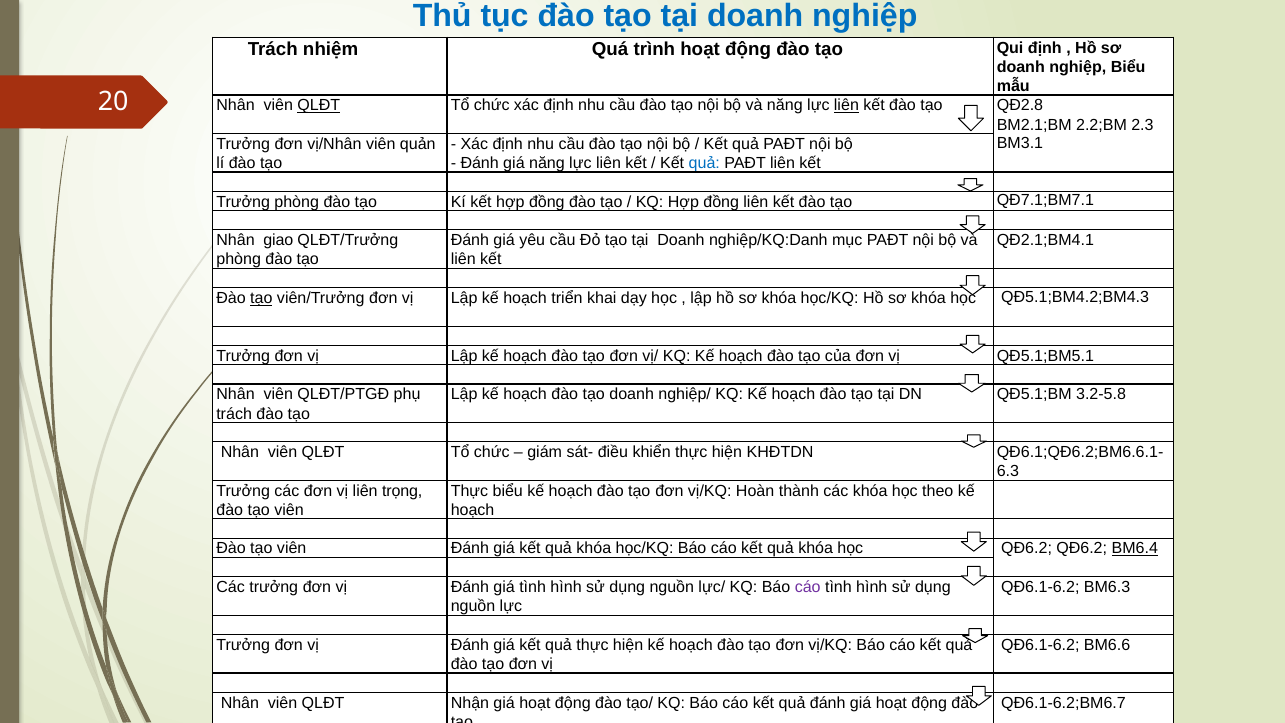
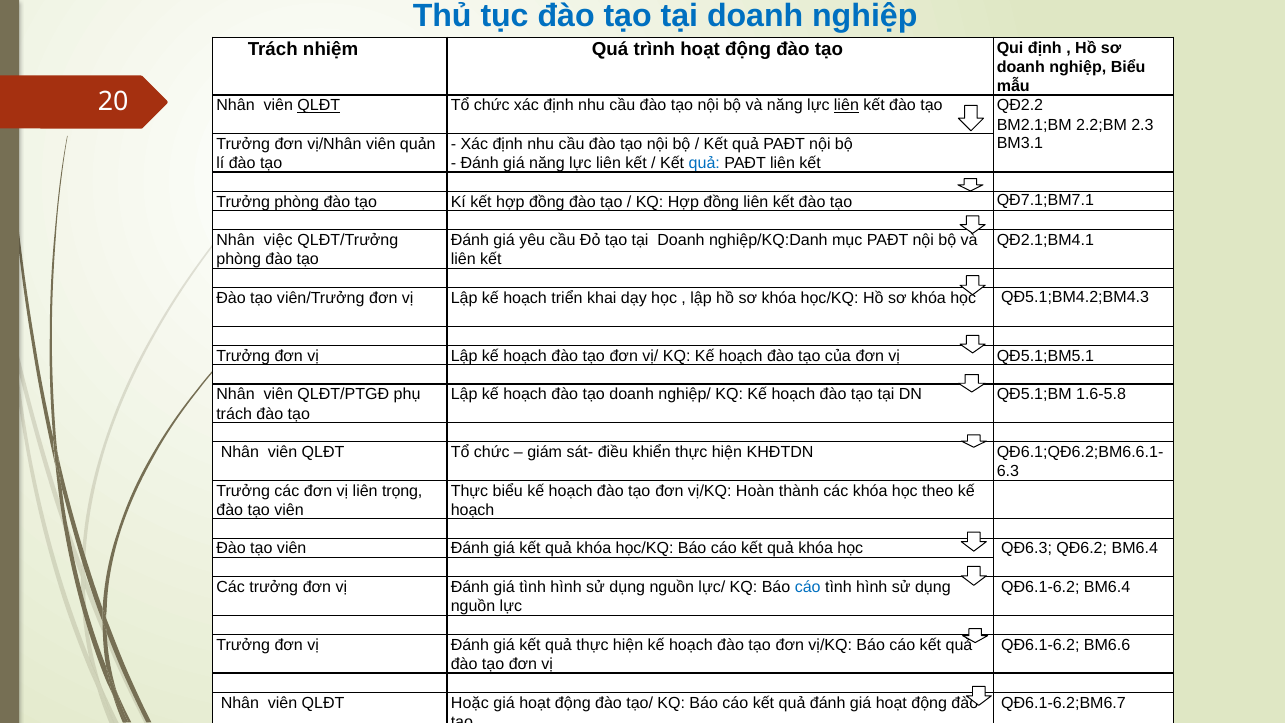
QĐ2.8: QĐ2.8 -> QĐ2.2 (1020, 105)
giao: giao -> việc (278, 240)
tạo underline: present -> none (261, 298)
3.2-5.8: 3.2-5.8 -> 1.6-5.8 (1101, 394)
học QĐ6.2: QĐ6.2 -> QĐ6.3 (1027, 549)
BM6.4 underline: present -> none (1135, 549)
cáo colour: purple -> blue (808, 587)
QĐ6.1-6.2 BM6.3: BM6.3 -> BM6.4 (1107, 587)
Nhận: Nhận -> Hoặc (470, 703)
